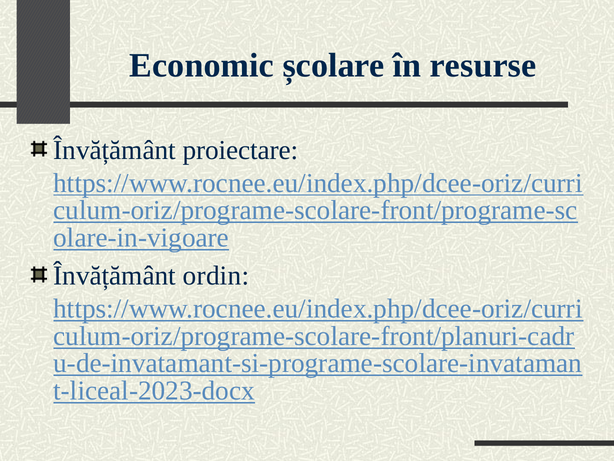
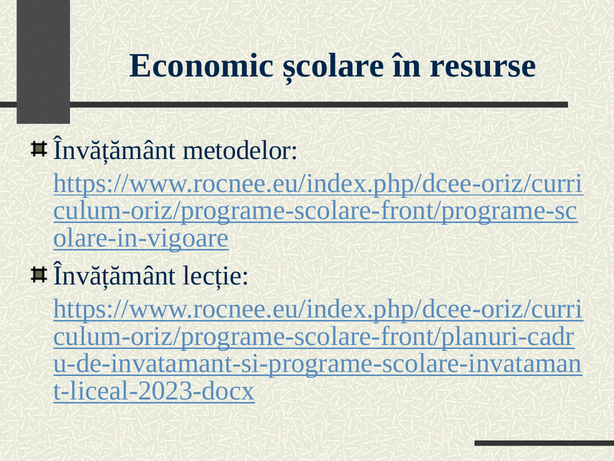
proiectare: proiectare -> metodelor (241, 150)
ordin: ordin -> lecție (216, 276)
